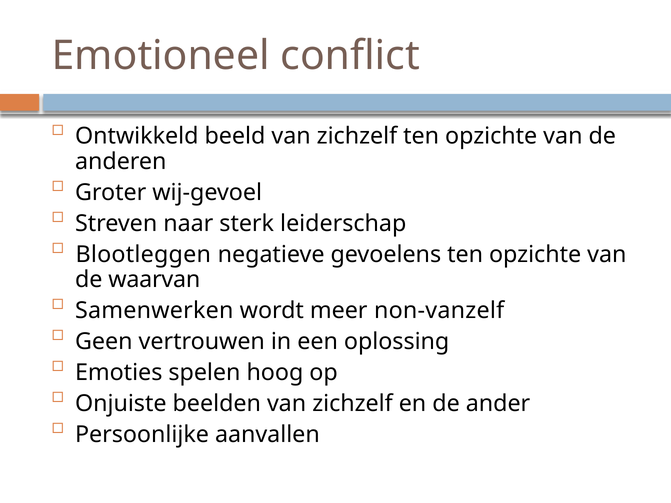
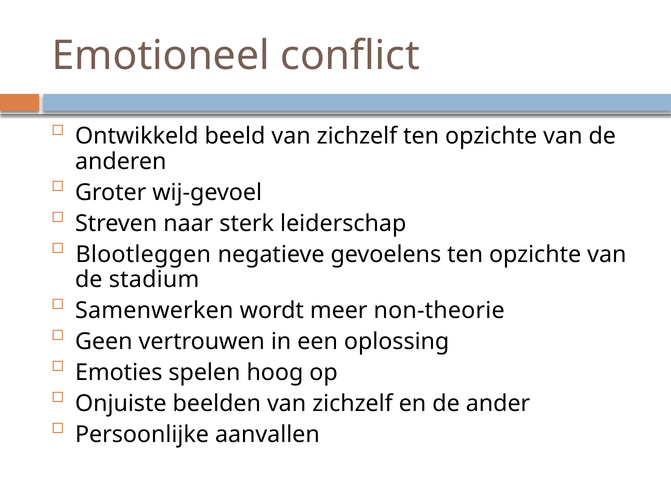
waarvan: waarvan -> stadium (154, 280)
non-vanzelf: non-vanzelf -> non-theorie (439, 311)
